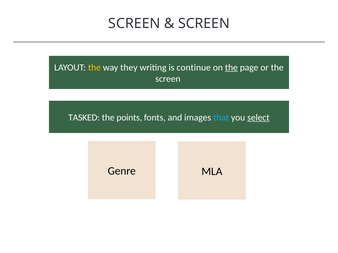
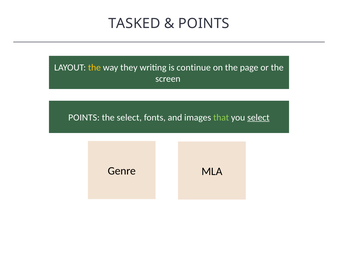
SCREEN: SCREEN -> TASKED (134, 24)
SCREEN: SCREEN -> POINTS (204, 24)
the underline: present -> none (231, 68)
TASKED: TASKED -> POINTS (84, 118)
the points: points -> select (129, 118)
that colour: light blue -> light green (221, 118)
